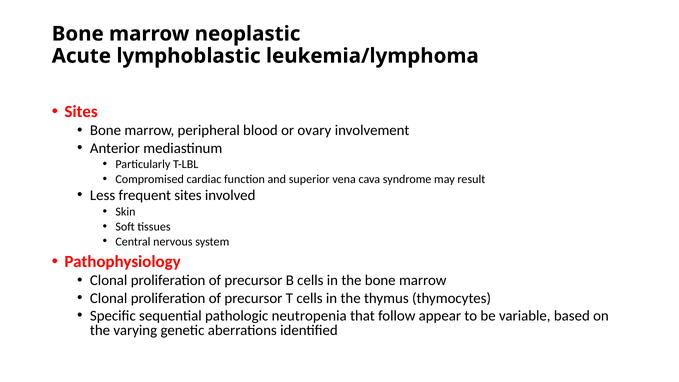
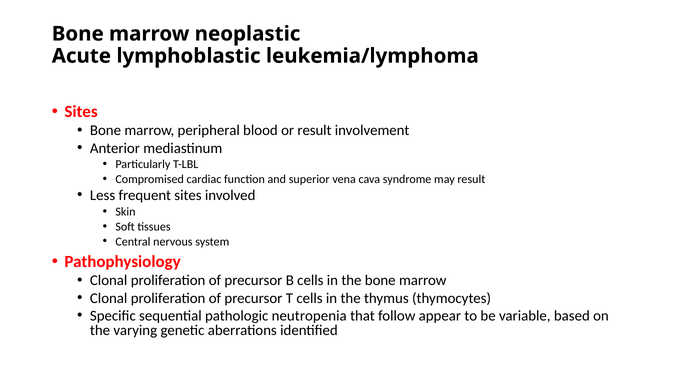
or ovary: ovary -> result (314, 131)
